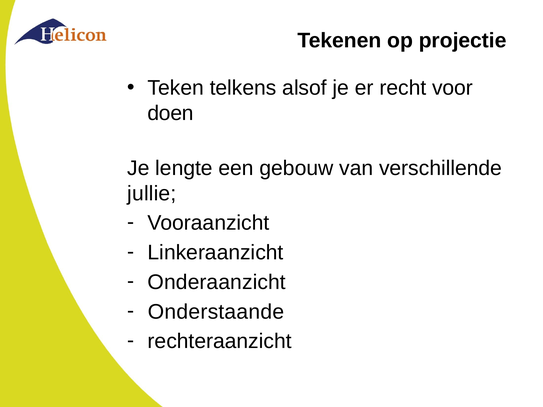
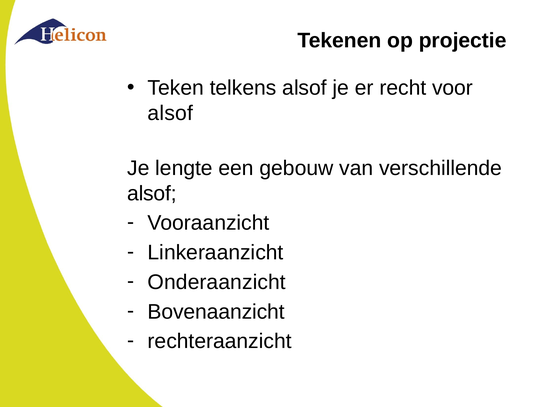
doen: doen -> alsof (170, 113)
jullie: jullie -> alsof (152, 194)
Onderstaande: Onderstaande -> Bovenaanzicht (216, 312)
